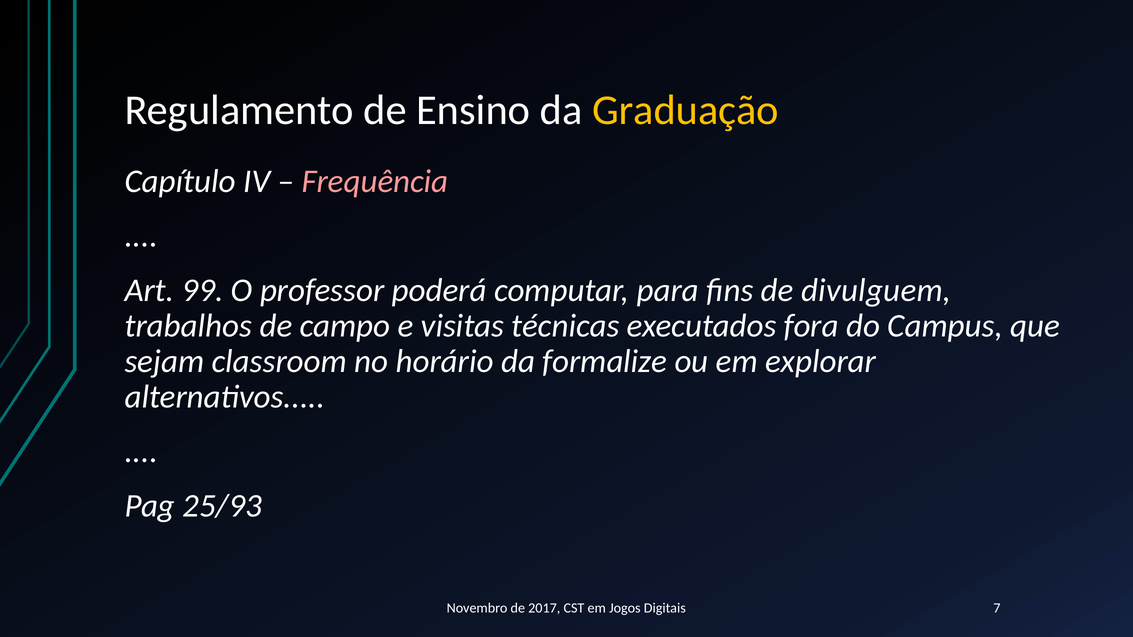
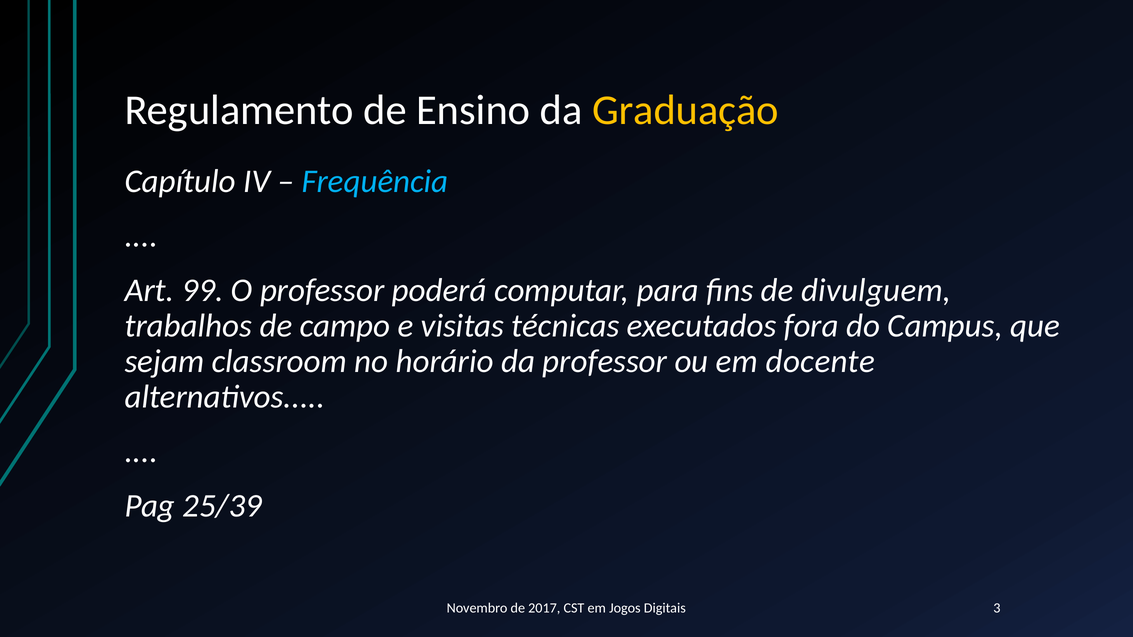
Frequência colour: pink -> light blue (375, 181)
da formalize: formalize -> professor (605, 362)
explorar: explorar -> docente (820, 362)
25/93: 25/93 -> 25/39 (222, 506)
7: 7 -> 3 (997, 609)
